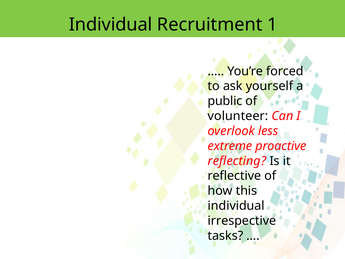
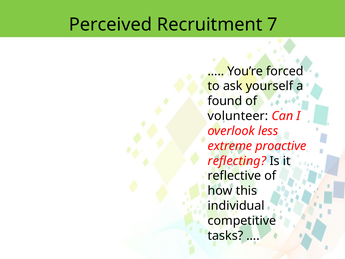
Individual: Individual -> Perceived (111, 25)
1: 1 -> 7 (272, 25)
public: public -> found (225, 101)
irrespective: irrespective -> competitive (242, 221)
